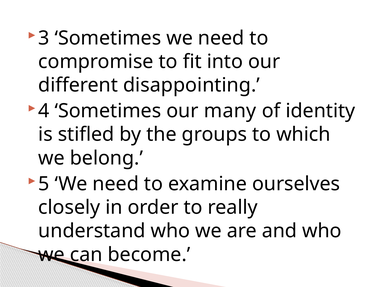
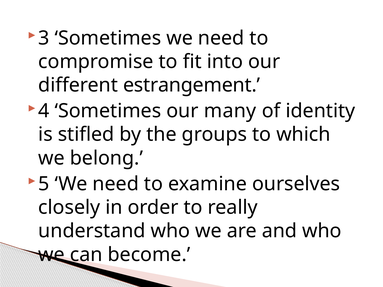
disappointing: disappointing -> estrangement (192, 85)
